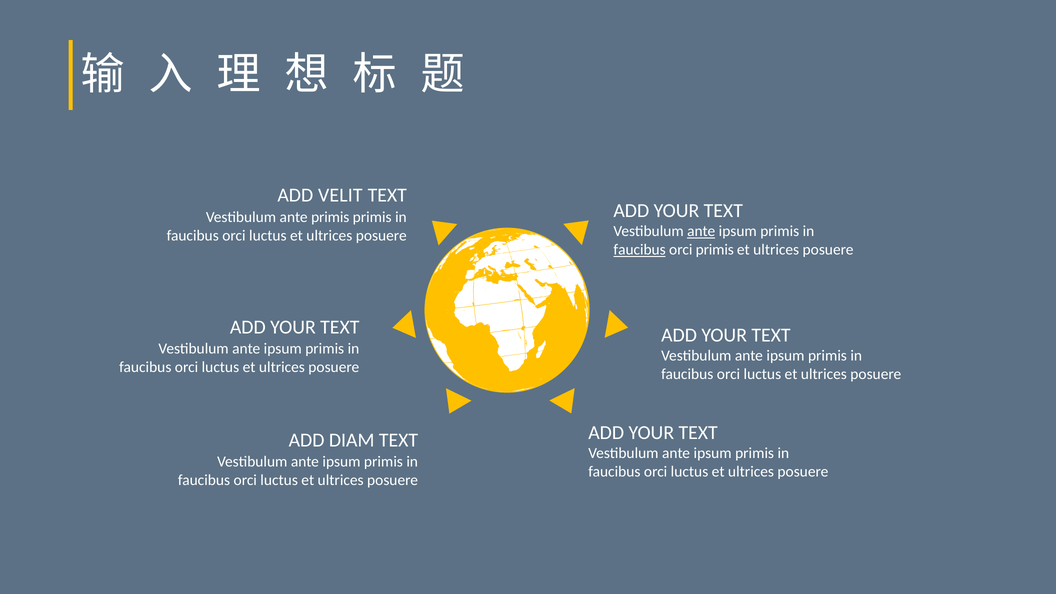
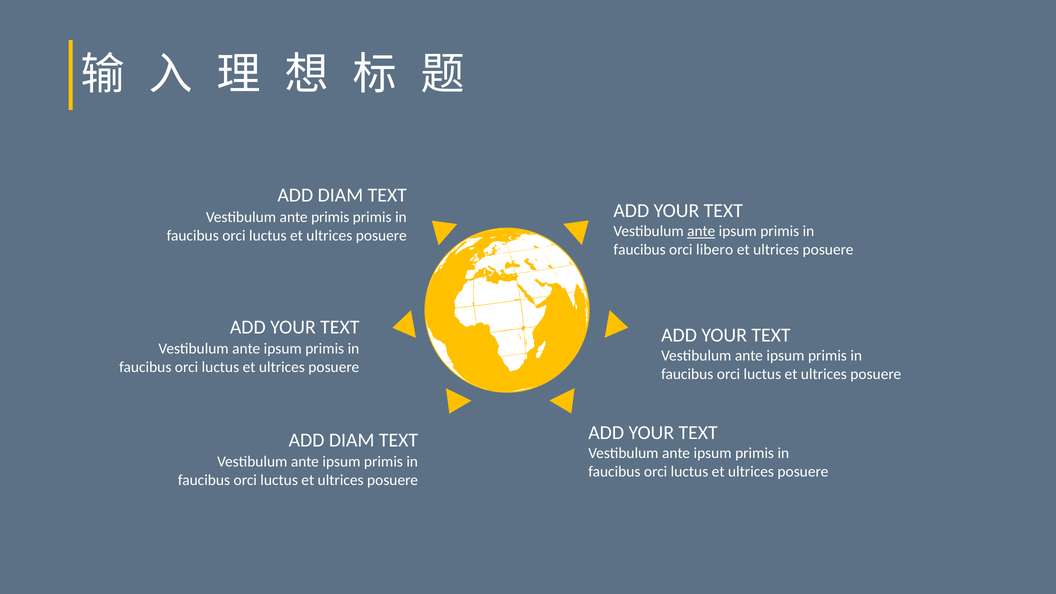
VELIT: VELIT -> DIAM (340, 195)
faucibus underline: present -> none (640, 250)
orci primis: primis -> libero (715, 250)
